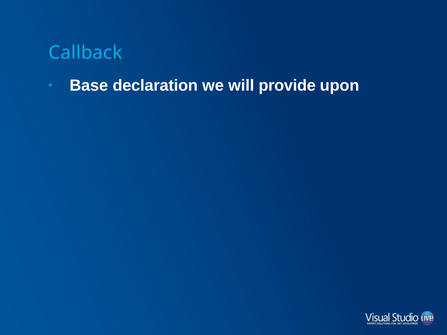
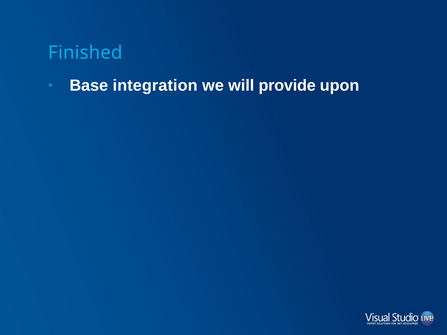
Callback: Callback -> Finished (85, 53)
declaration: declaration -> integration (155, 86)
